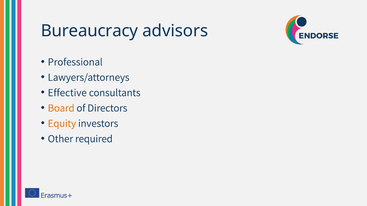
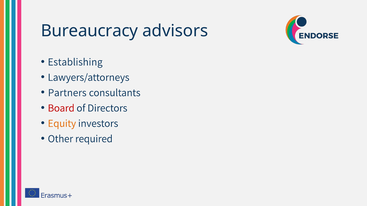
Professional: Professional -> Establishing (75, 62)
Effective: Effective -> Partners (67, 93)
Board colour: orange -> red (61, 108)
